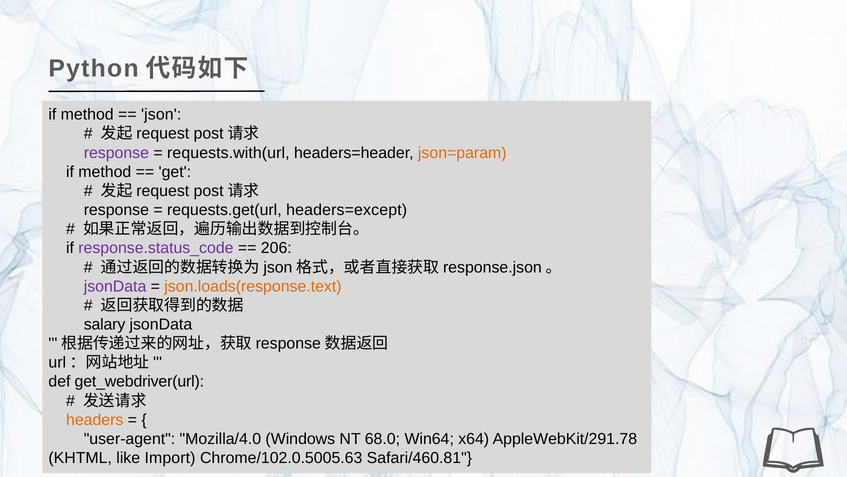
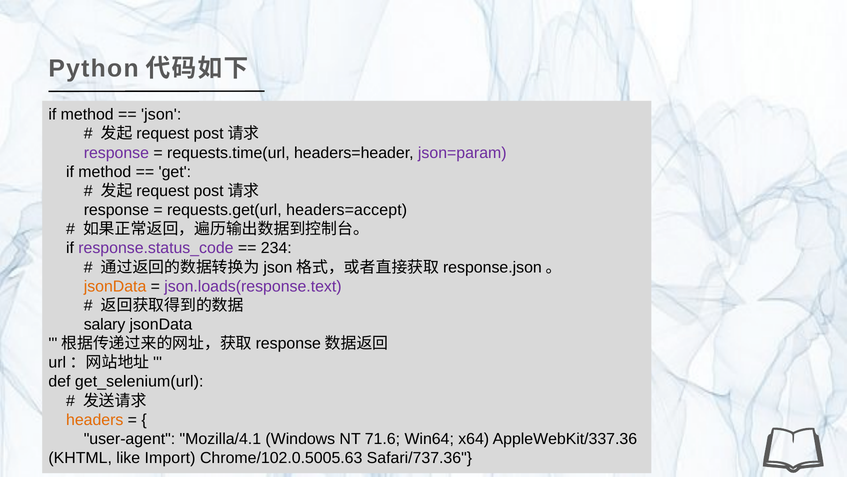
requests.with(url: requests.with(url -> requests.time(url (228, 153)
json=param colour: orange -> purple (462, 153)
headers=except: headers=except -> headers=accept (347, 210)
206: 206 -> 234 (276, 248)
jsonData colour: purple -> orange (115, 286)
json.loads(response.text colour: orange -> purple (253, 286)
get_webdriver(url: get_webdriver(url -> get_selenium(url (139, 381)
Mozilla/4.0: Mozilla/4.0 -> Mozilla/4.1 (220, 438)
68.0: 68.0 -> 71.6 (382, 438)
AppleWebKit/291.78: AppleWebKit/291.78 -> AppleWebKit/337.36 (565, 438)
Safari/460.81: Safari/460.81 -> Safari/737.36 (419, 458)
